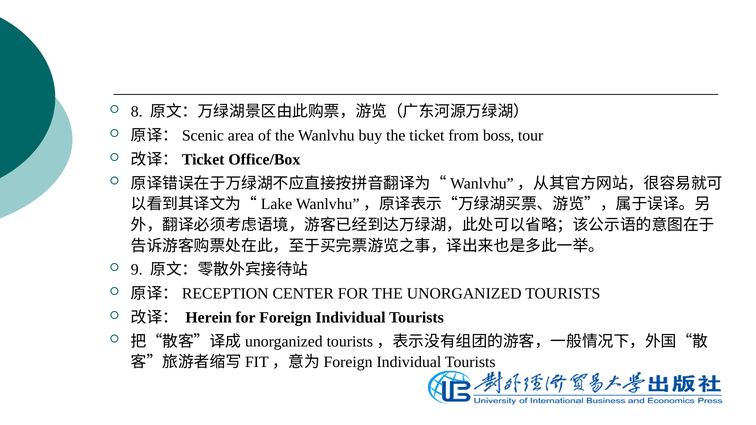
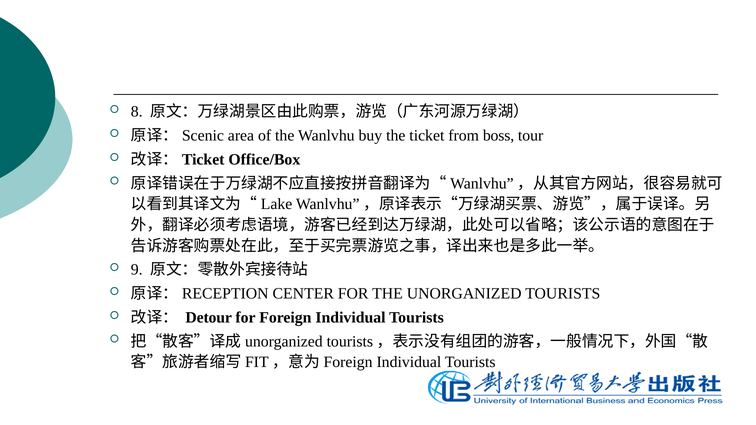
Herein: Herein -> Detour (209, 318)
